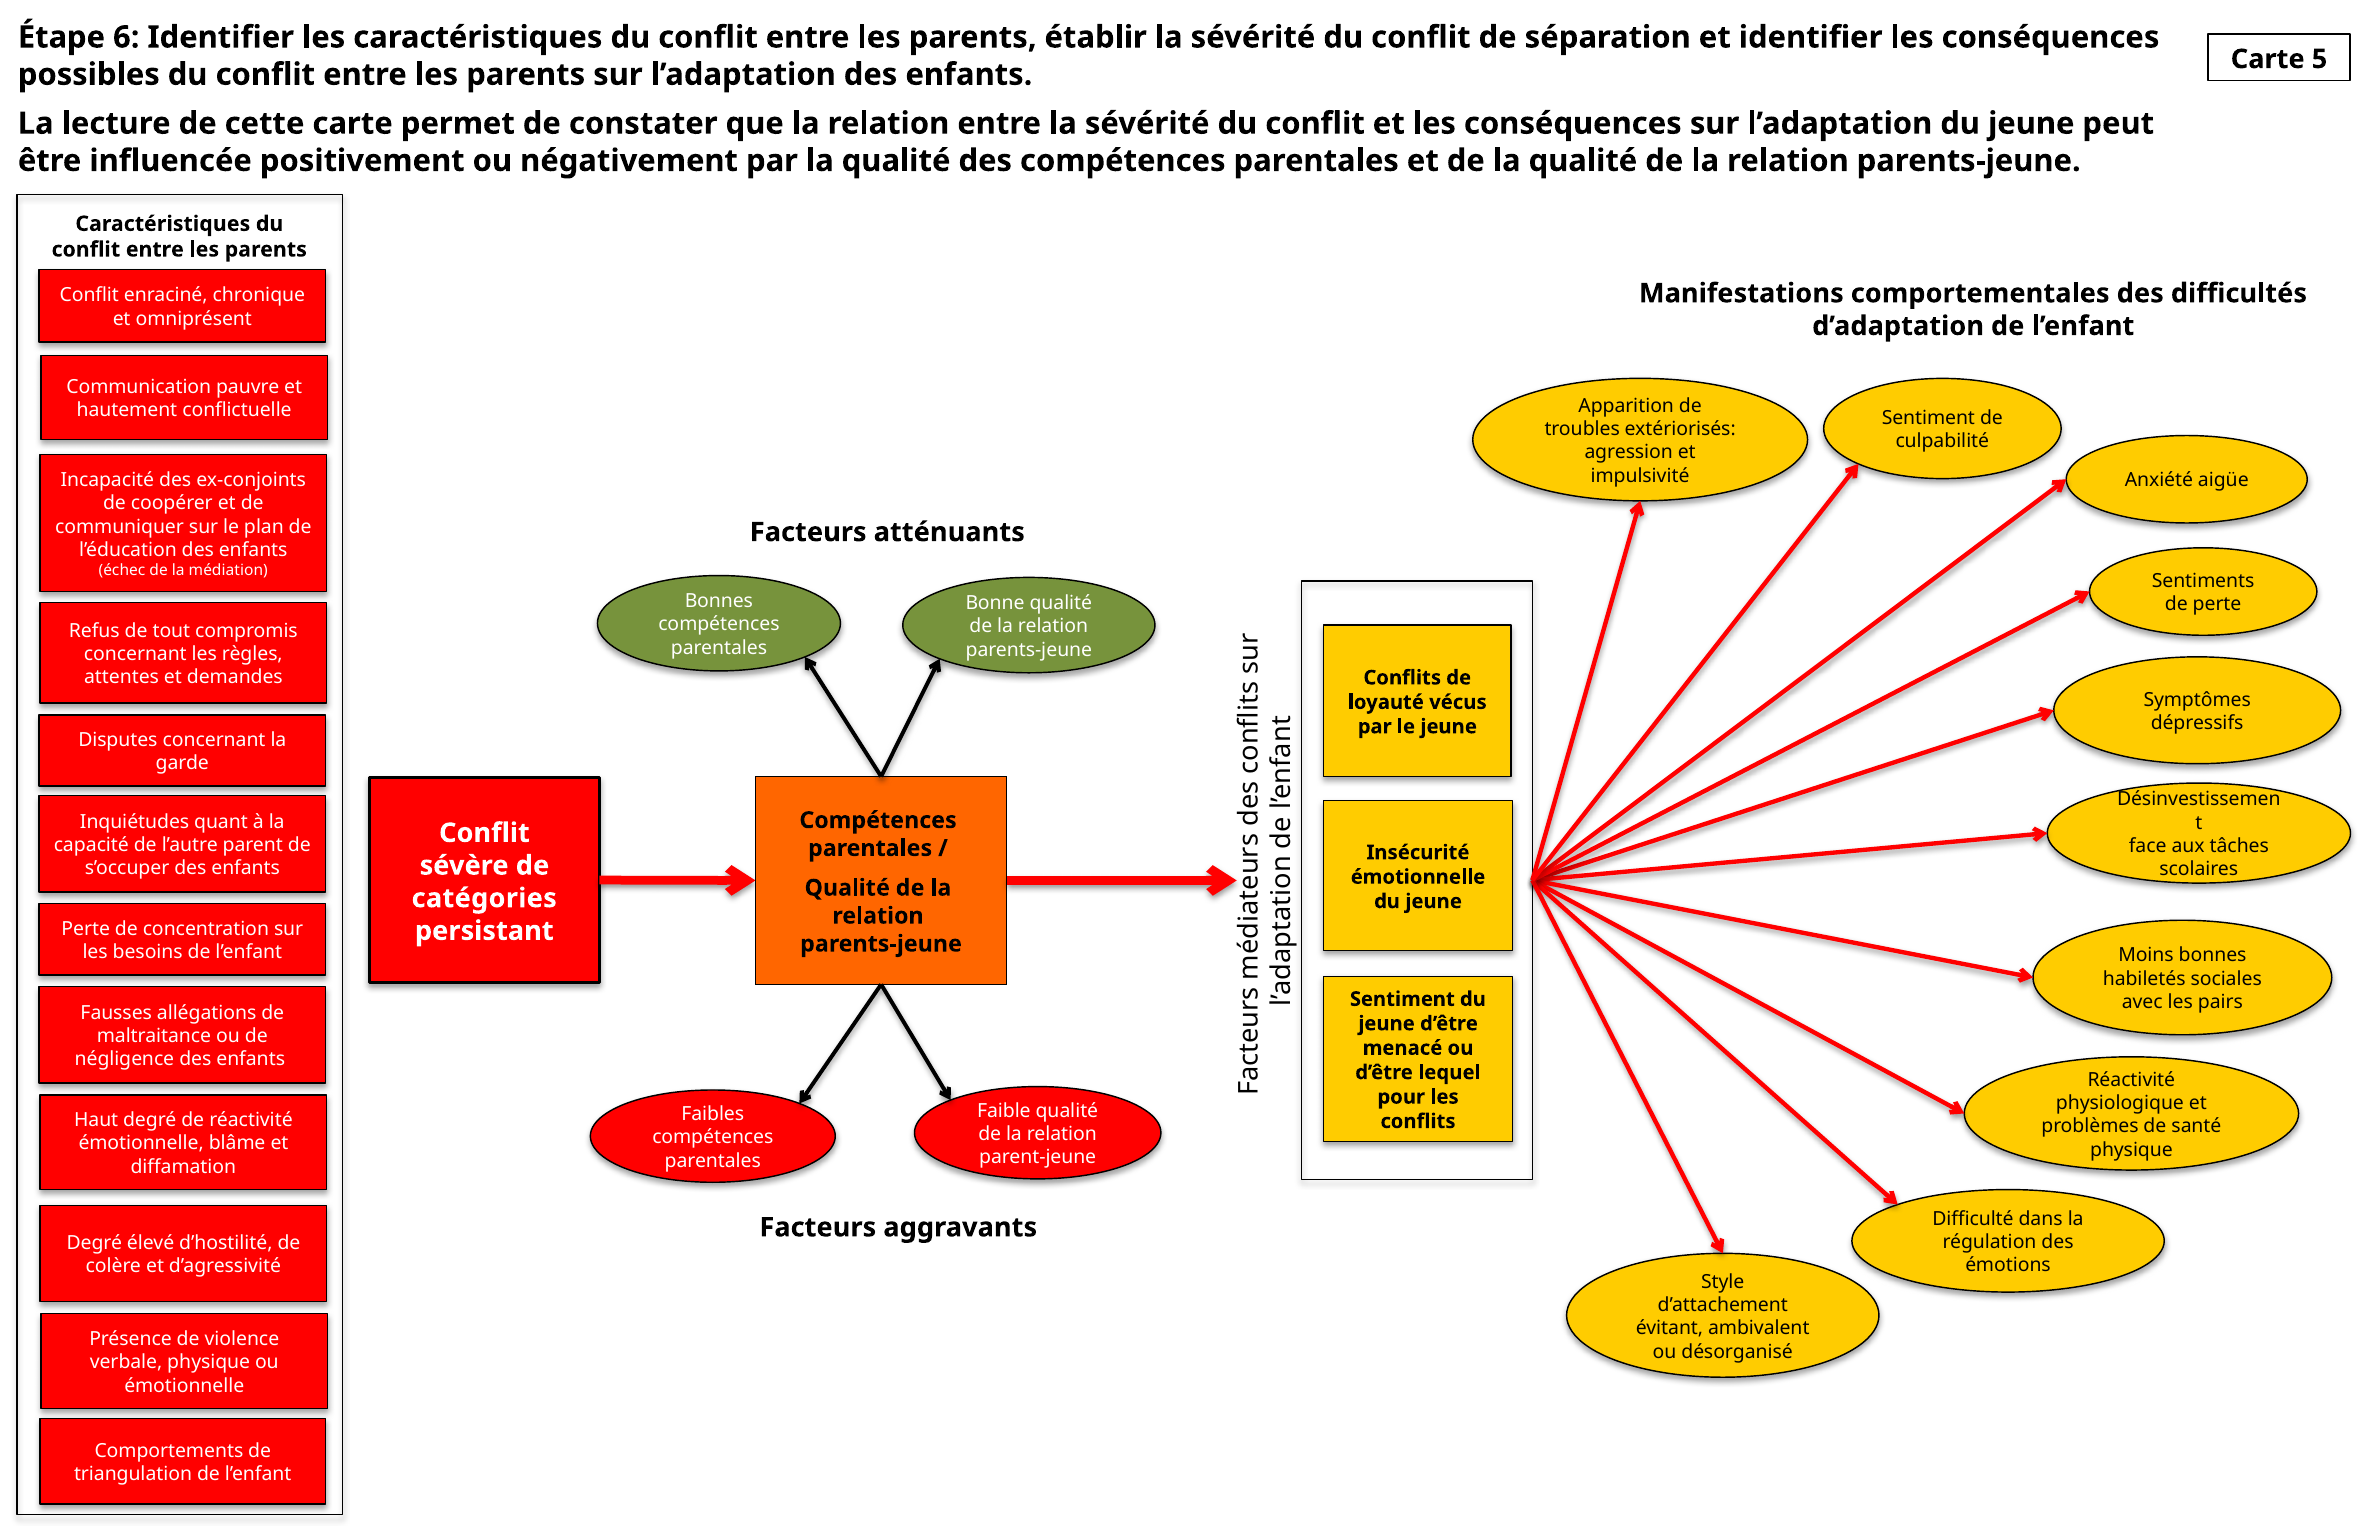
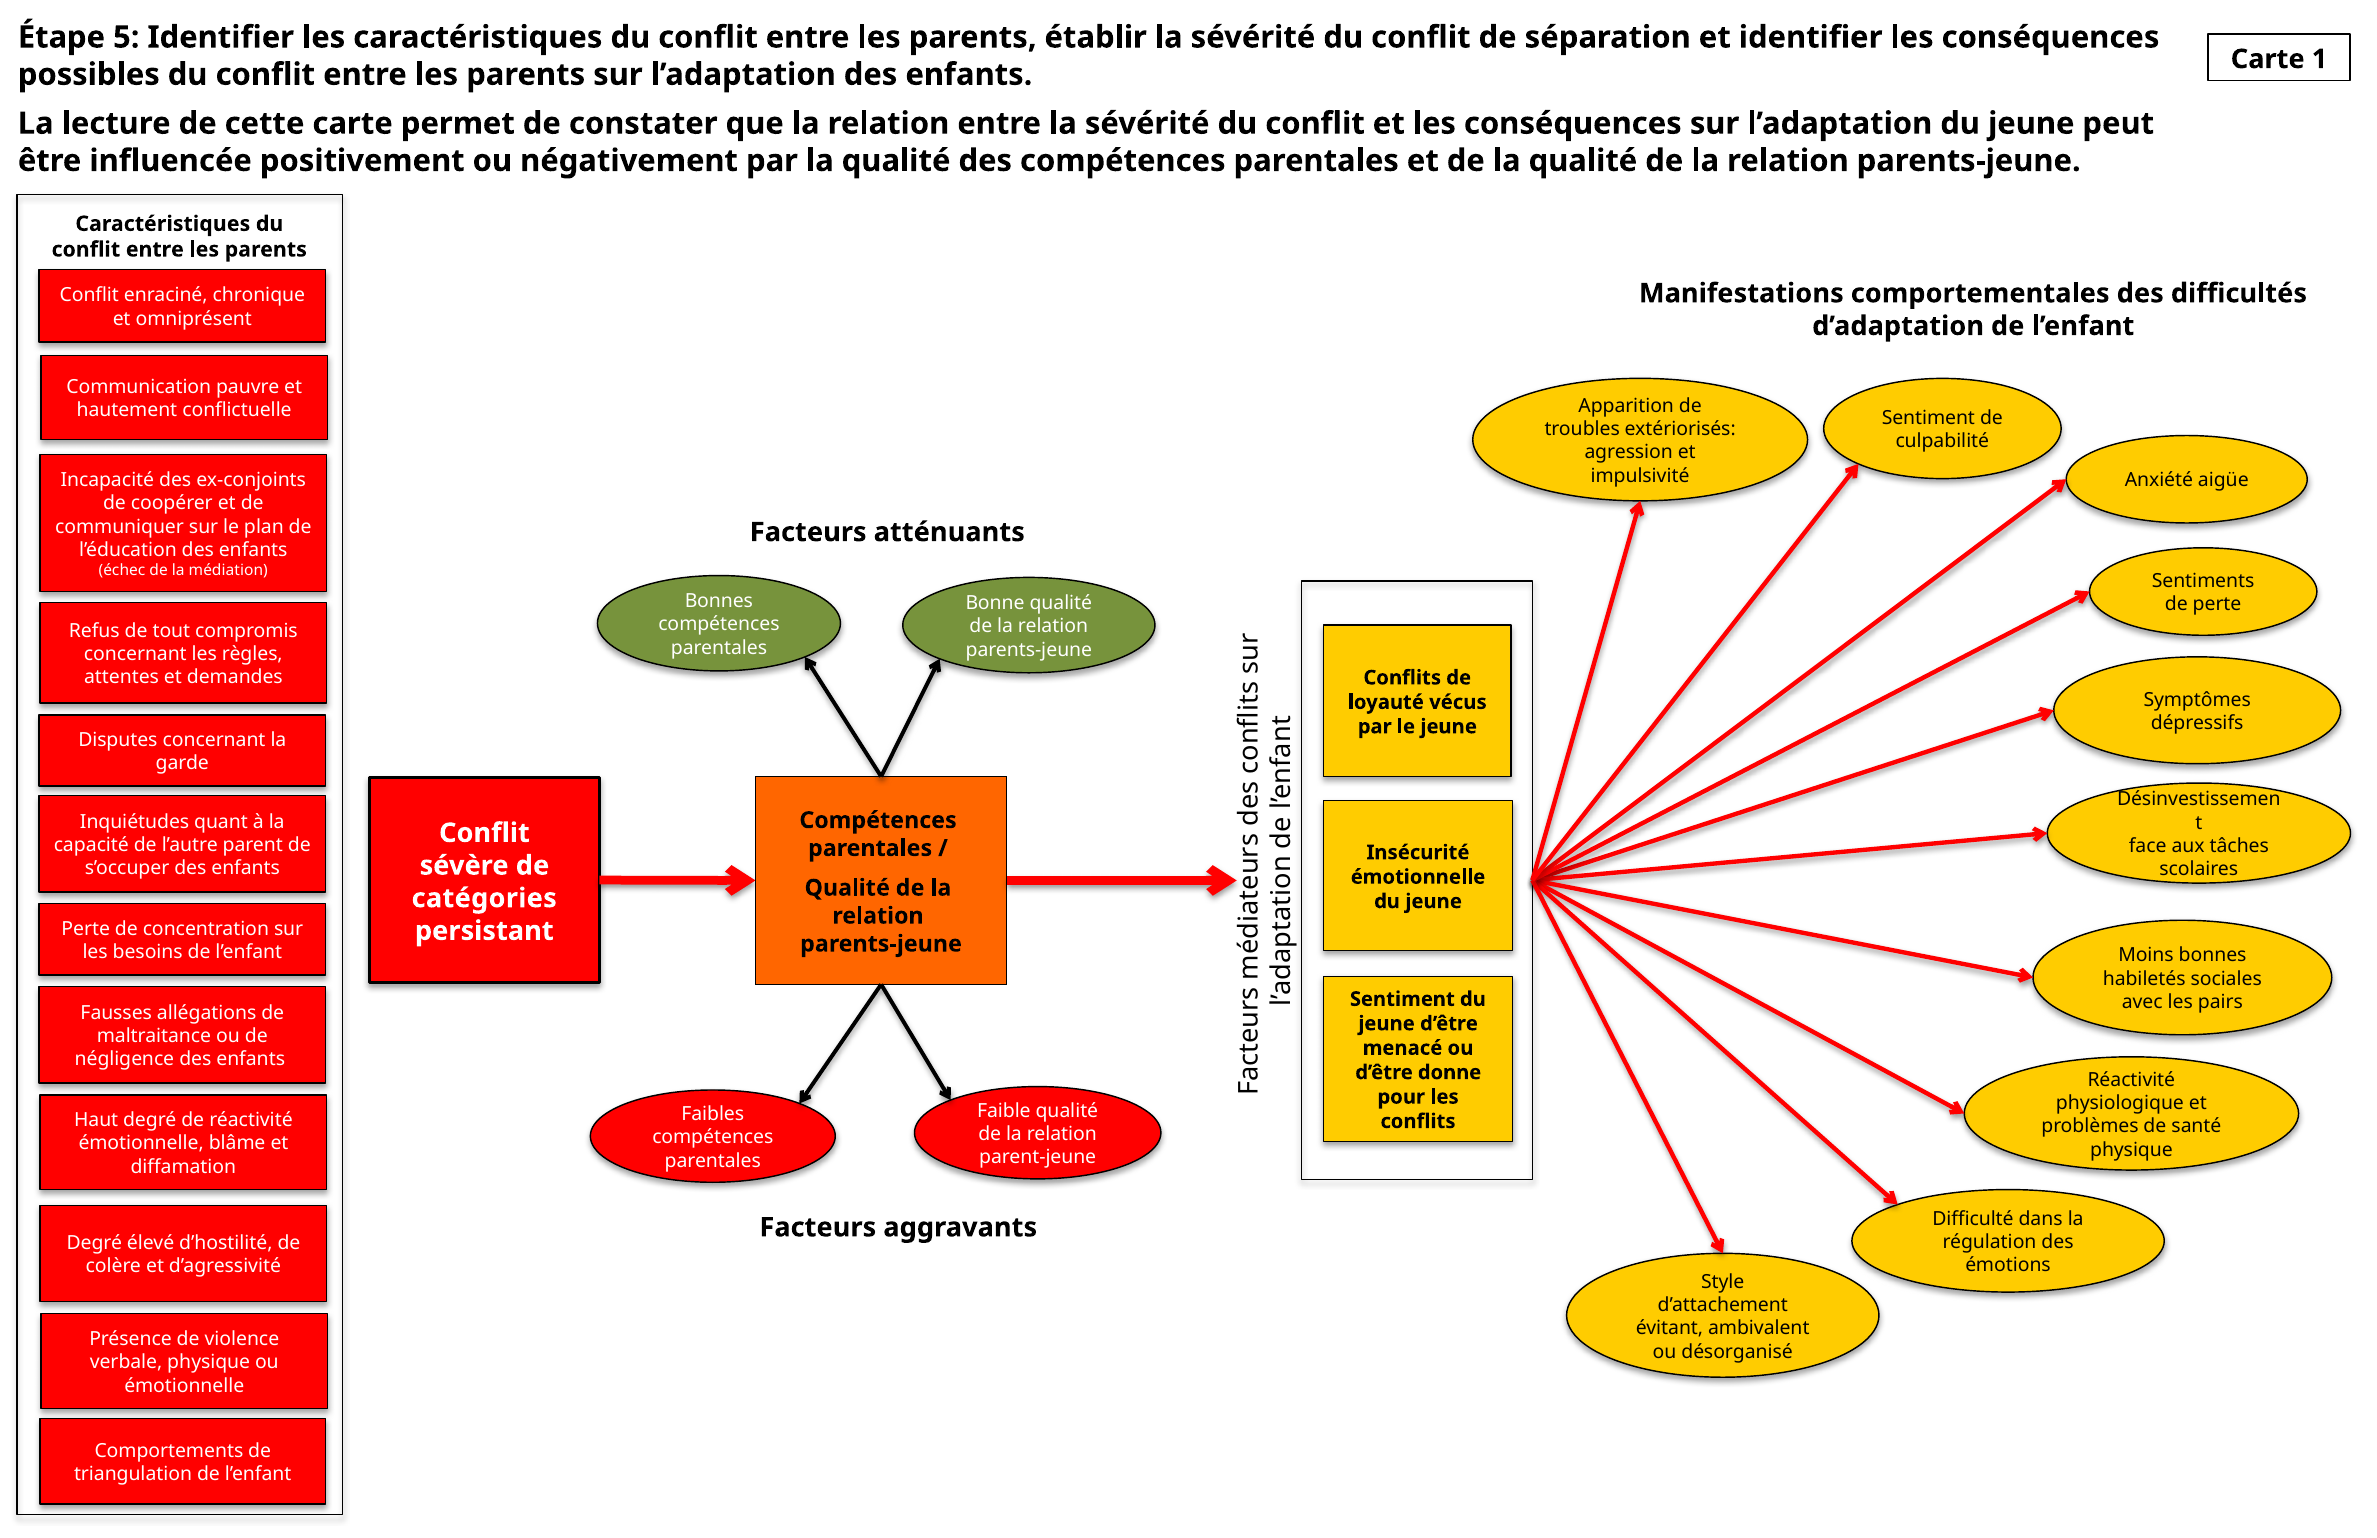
6: 6 -> 5 (126, 37)
5: 5 -> 1 (2319, 59)
lequel: lequel -> donne (1450, 1073)
